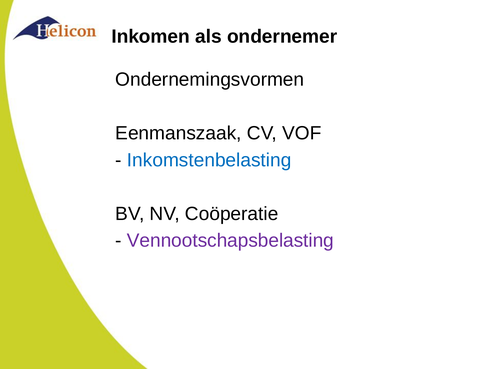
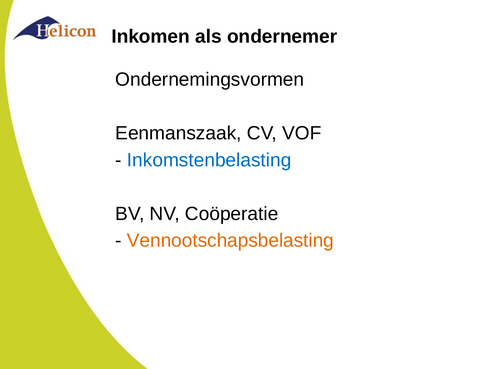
Vennootschapsbelasting colour: purple -> orange (230, 241)
